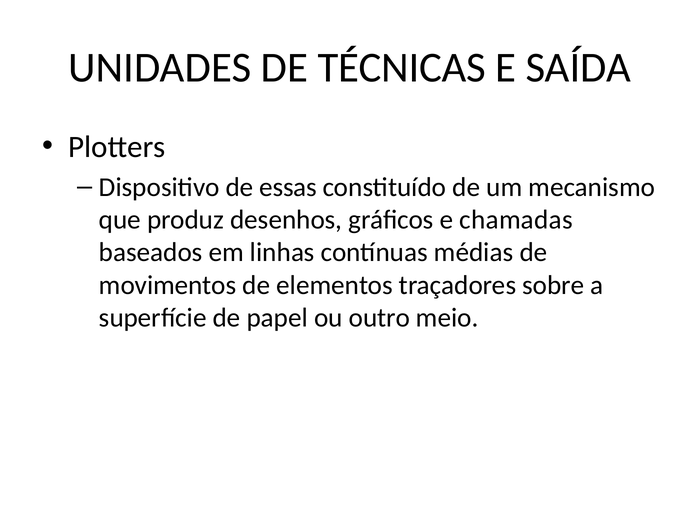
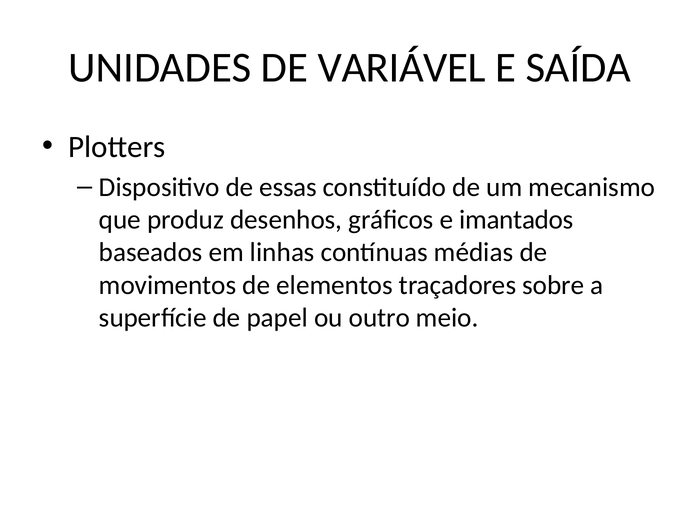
TÉCNICAS: TÉCNICAS -> VARIÁVEL (402, 68)
chamadas: chamadas -> imantados (516, 220)
